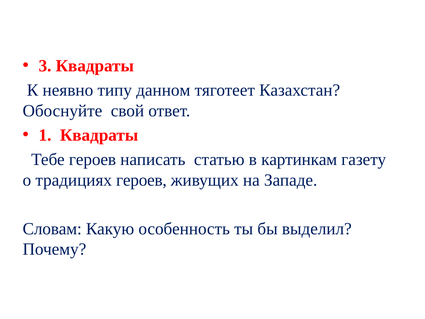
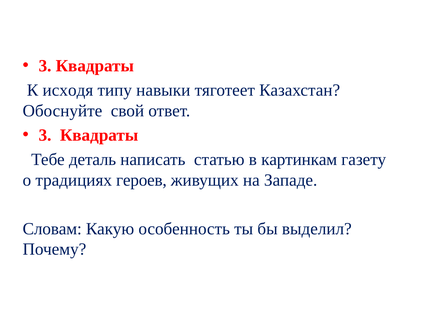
неявно: неявно -> исходя (68, 90)
данном: данном -> навыки (163, 90)
1: 1 -> 3 (45, 135)
Тебе героев: героев -> деталь (93, 159)
